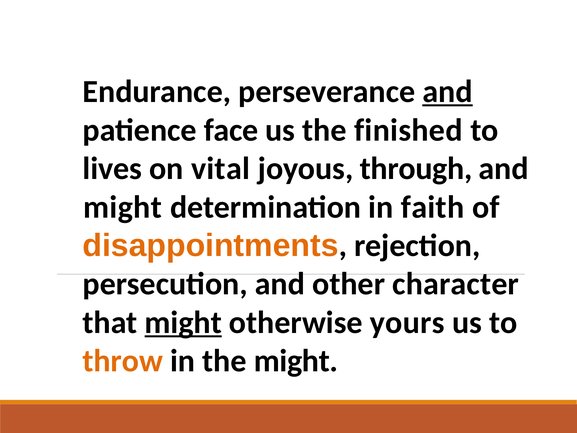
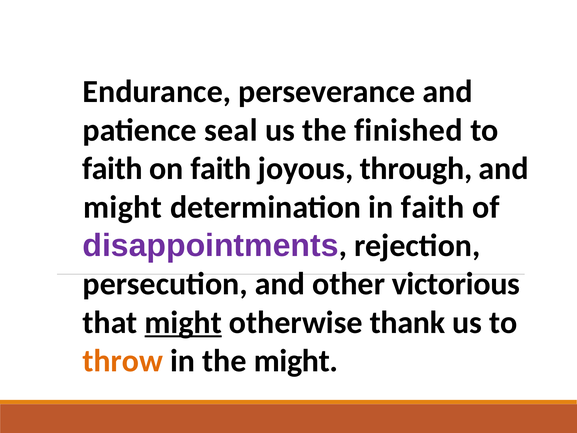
and underline: present -> none (448, 92)
face: face -> seal (231, 130)
lives: lives -> faith (112, 169)
on vital: vital -> faith (221, 169)
disappointments colour: orange -> purple (211, 245)
character: character -> victorious (456, 284)
yours: yours -> thank (407, 322)
